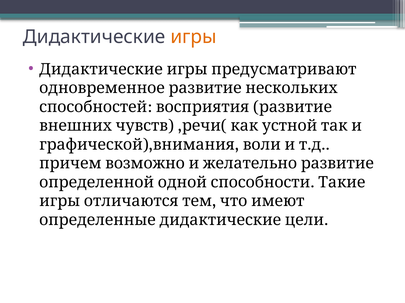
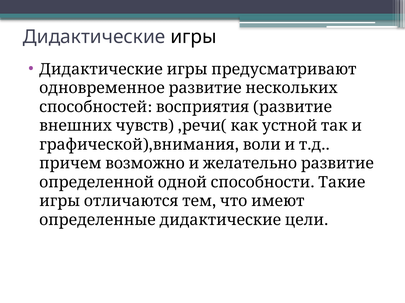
игры colour: orange -> black (194, 37)
